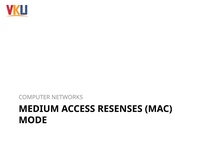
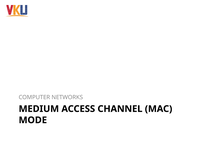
RESENSES: RESENSES -> CHANNEL (120, 109)
